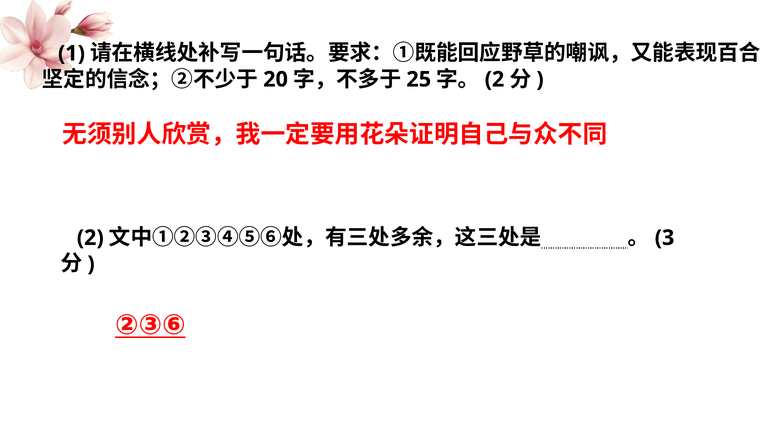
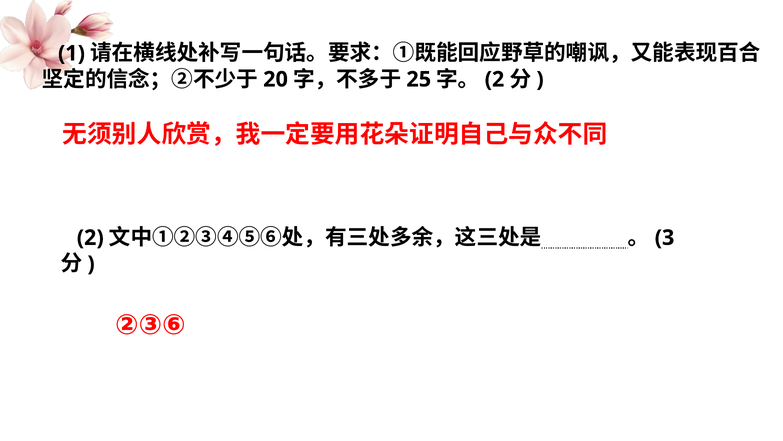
②③⑥ underline: present -> none (150, 325)
